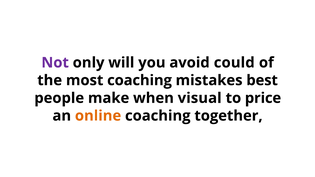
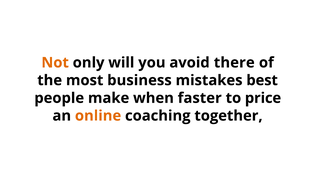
Not colour: purple -> orange (55, 63)
could: could -> there (234, 63)
most coaching: coaching -> business (139, 80)
visual: visual -> faster (200, 98)
